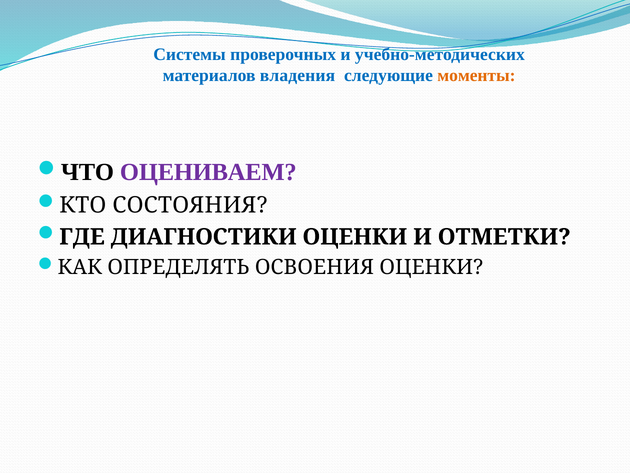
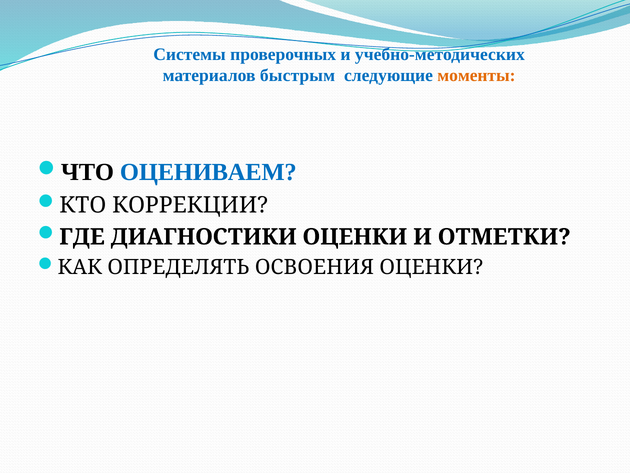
владения: владения -> быстрым (298, 75)
ОЦЕНИВАЕМ colour: purple -> blue (208, 172)
СОСТОЯНИЯ: СОСТОЯНИЯ -> КОРРЕКЦИИ (190, 205)
